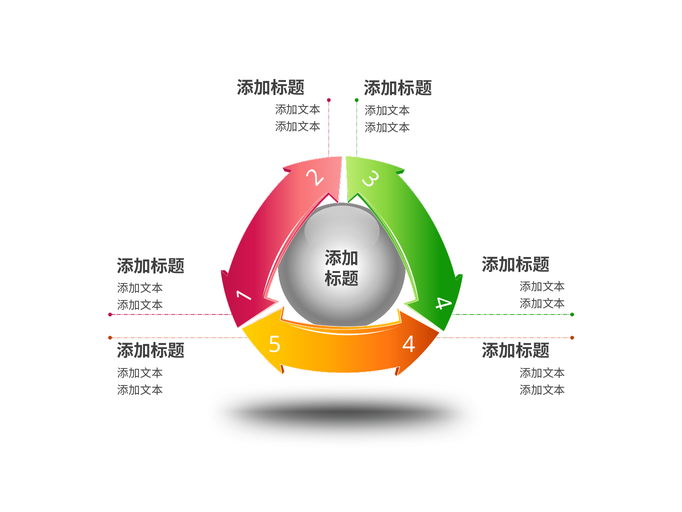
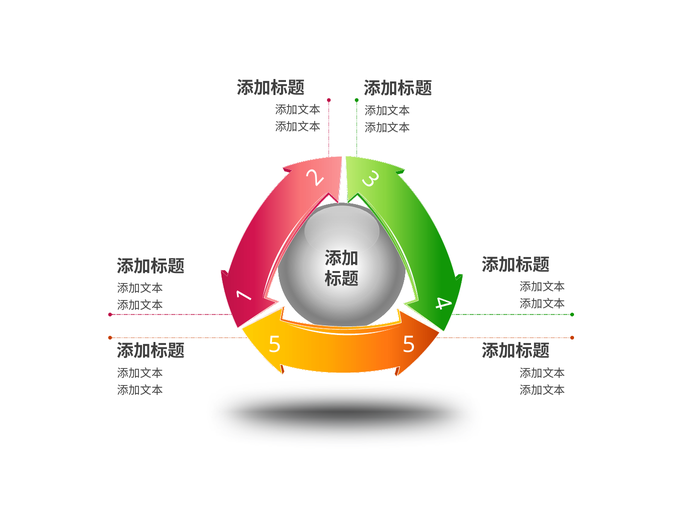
5 4: 4 -> 5 (409, 344)
